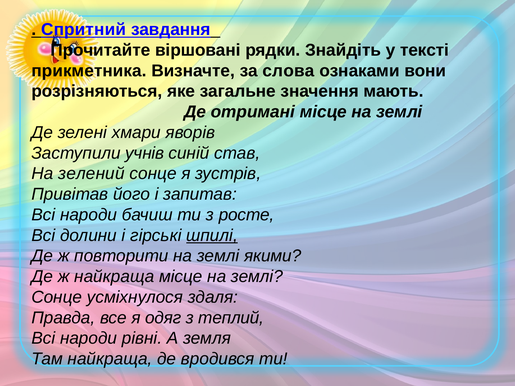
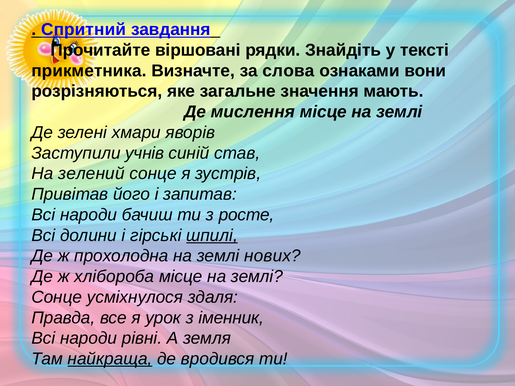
отримані: отримані -> мислення (253, 112)
повторити: повторити -> прохолодна (121, 256)
якими: якими -> нових (273, 256)
ж найкраща: найкраща -> хлібороба (114, 277)
одяг: одяг -> урок (163, 318)
теплий: теплий -> іменник (231, 318)
найкраща underline: none -> present (110, 359)
